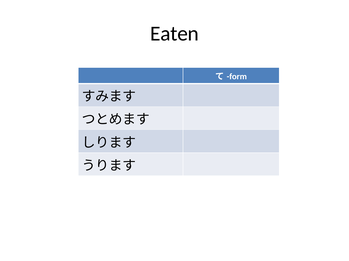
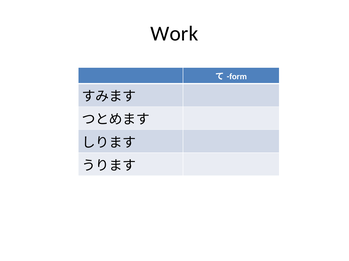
Eaten: Eaten -> Work (174, 34)
